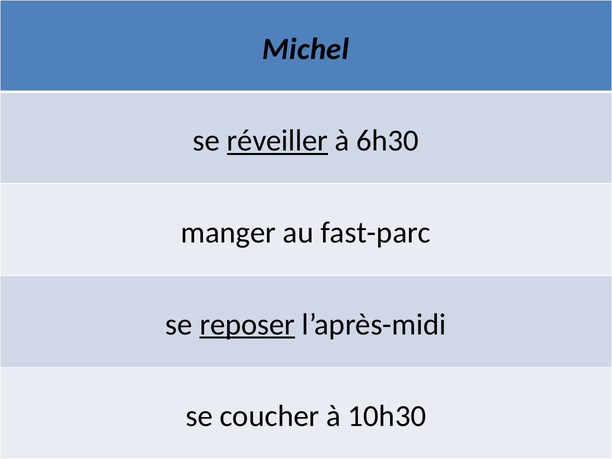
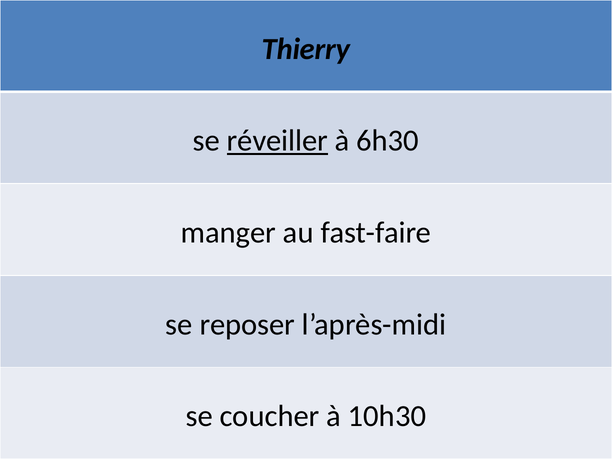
Michel: Michel -> Thierry (306, 49)
fast-parc: fast-parc -> fast-faire (376, 233)
reposer underline: present -> none (247, 324)
